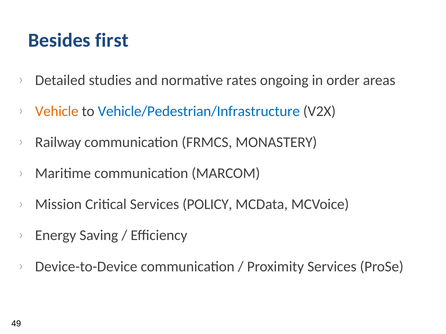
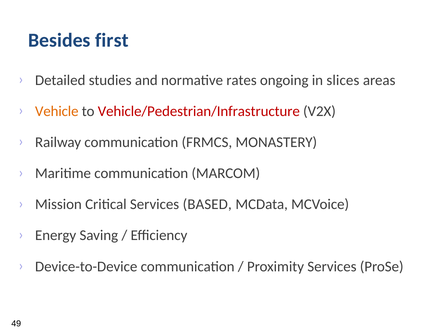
order: order -> slices (343, 80)
Vehicle/Pedestrian/Infrastructure colour: blue -> red (199, 111)
POLICY: POLICY -> BASED (207, 205)
